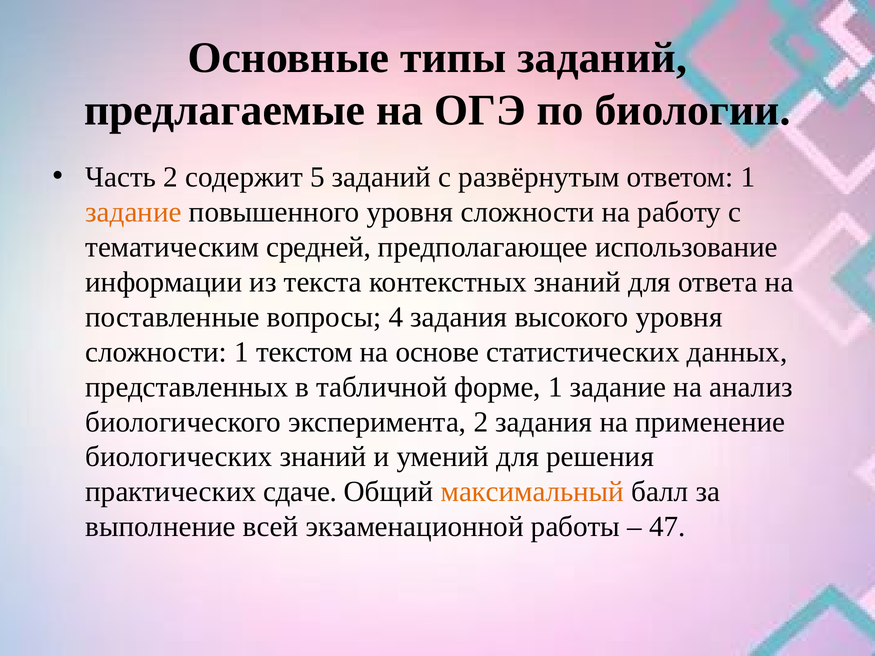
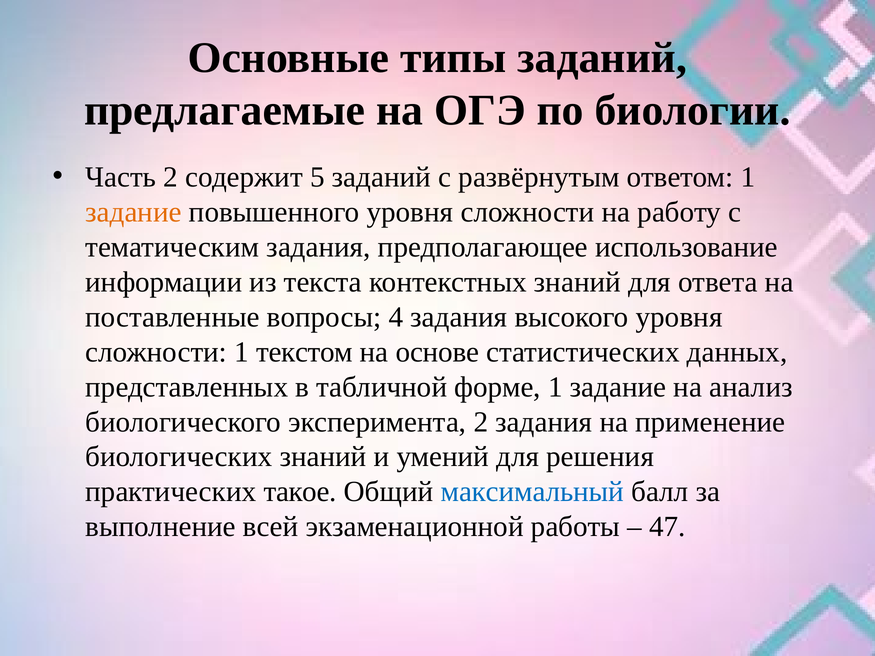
тематическим средней: средней -> задания (319, 247)
сдаче: сдаче -> такое (300, 492)
максимальный colour: orange -> blue (532, 492)
